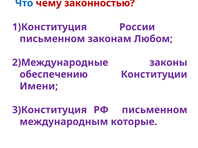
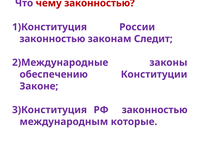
Что colour: blue -> purple (24, 3)
письменном: письменном -> законностью (52, 39)
Любом: Любом -> Следит (153, 39)
Имени: Имени -> Законе (39, 86)
РФ письменном: письменном -> законностью (155, 110)
